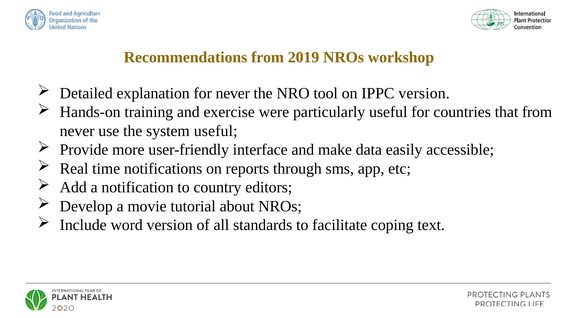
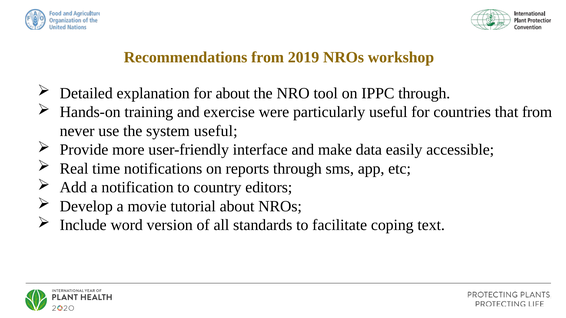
for never: never -> about (233, 93)
IPPC version: version -> through (424, 93)
